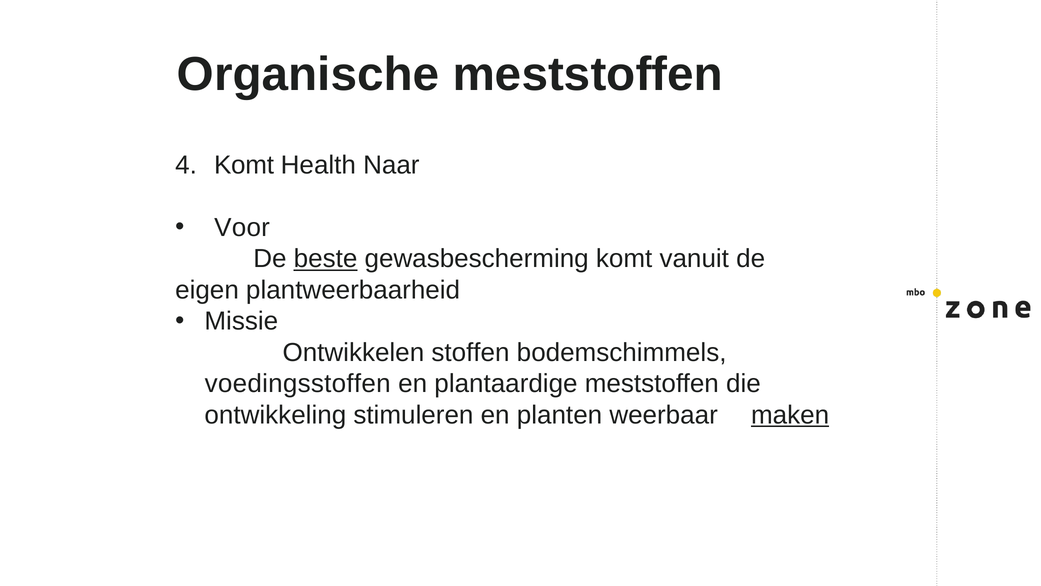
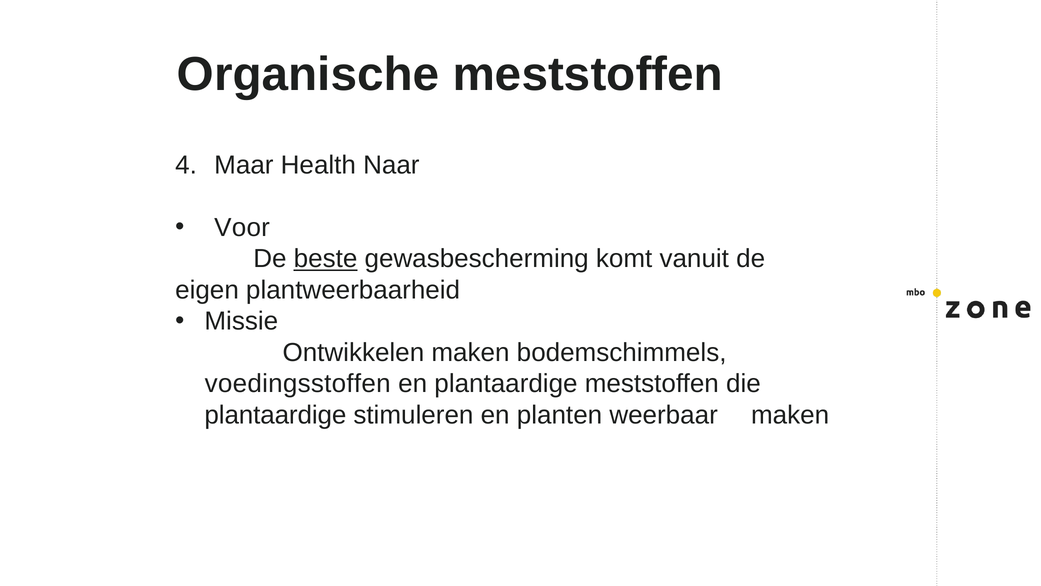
Komt: Komt -> Maar (244, 165)
Ontwikkelen stoffen: stoffen -> maken (470, 352)
ontwikkeling: ontwikkeling -> plantaardige (275, 415)
maken underline: present -> none (790, 415)
